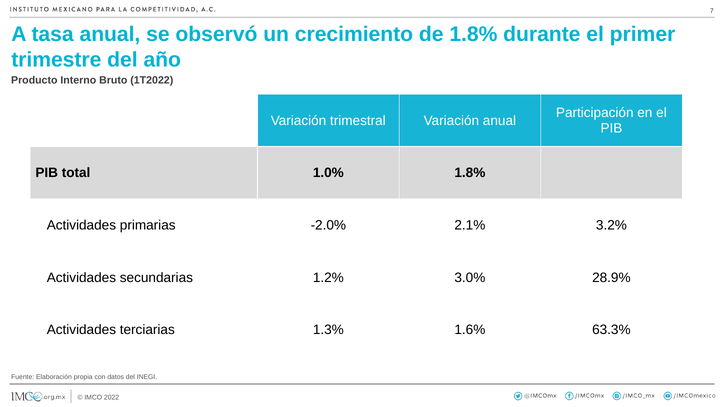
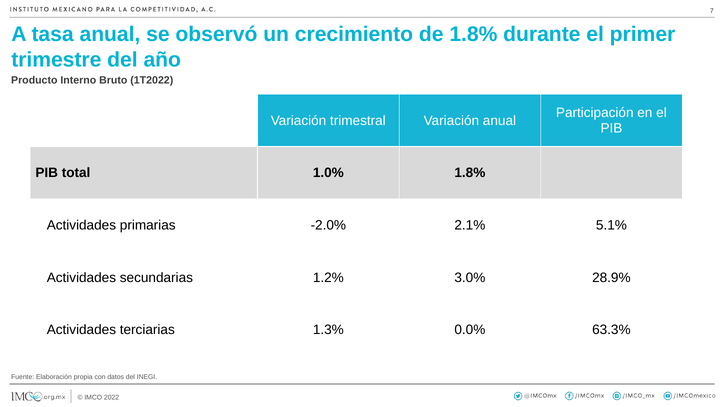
3.2%: 3.2% -> 5.1% (611, 225)
1.6%: 1.6% -> 0.0% (470, 330)
